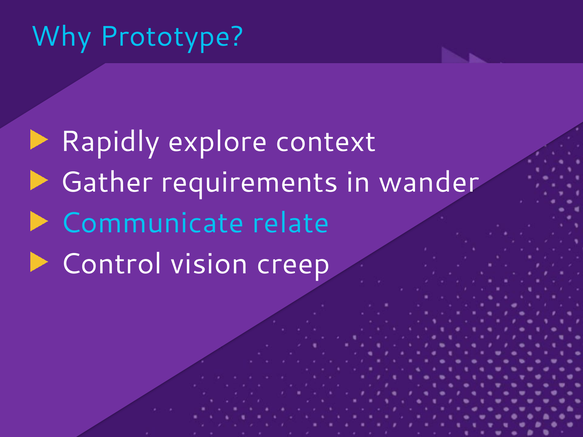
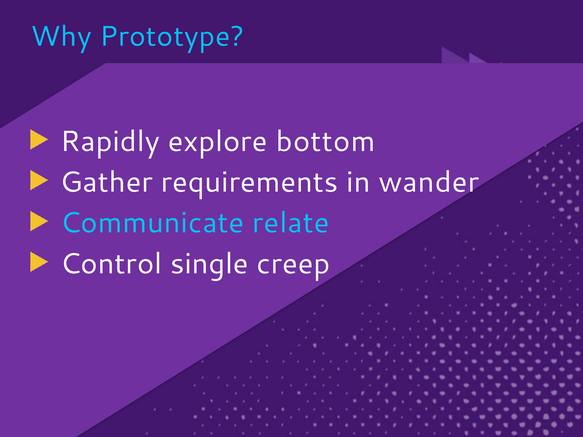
context: context -> bottom (326, 141)
vision: vision -> single (209, 264)
